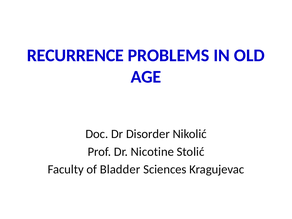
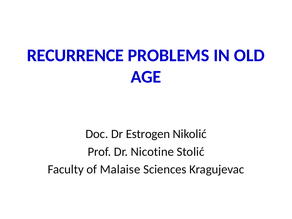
Disorder: Disorder -> Estrogen (148, 134)
Bladder: Bladder -> Malaise (120, 169)
